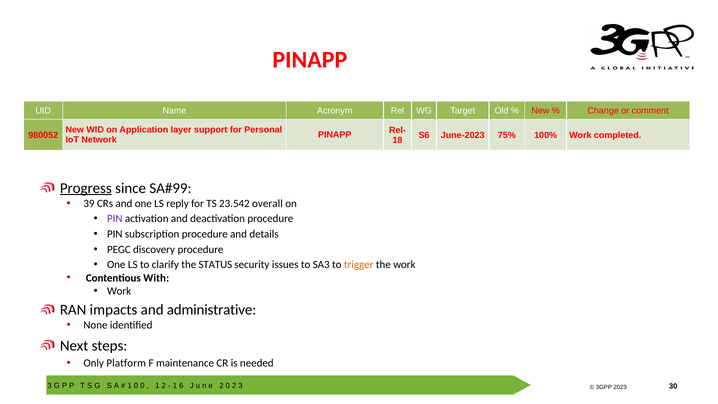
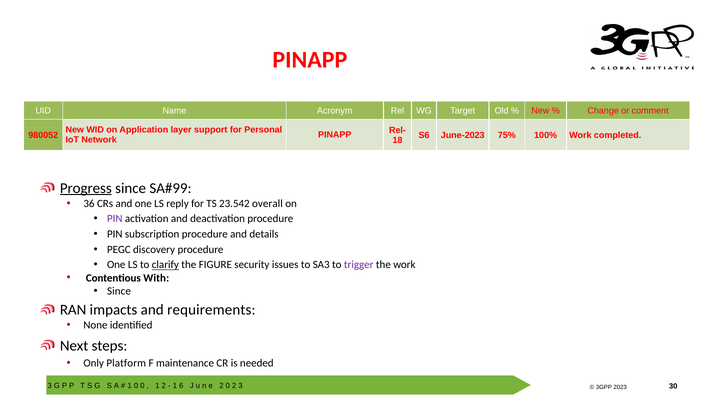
39: 39 -> 36 (89, 203)
clarify underline: none -> present (165, 265)
STATUS: STATUS -> FIGURE (215, 265)
trigger colour: orange -> purple (359, 265)
Work: Work -> Since (119, 291)
administrative: administrative -> requirements (211, 310)
